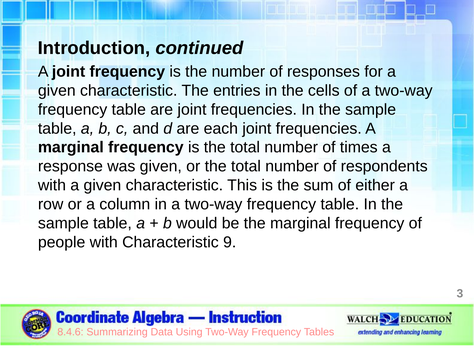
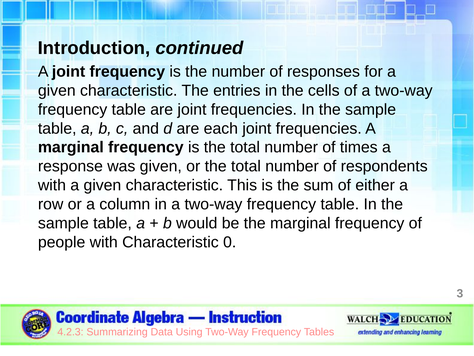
9: 9 -> 0 (230, 242)
8.4.6: 8.4.6 -> 4.2.3 (70, 331)
